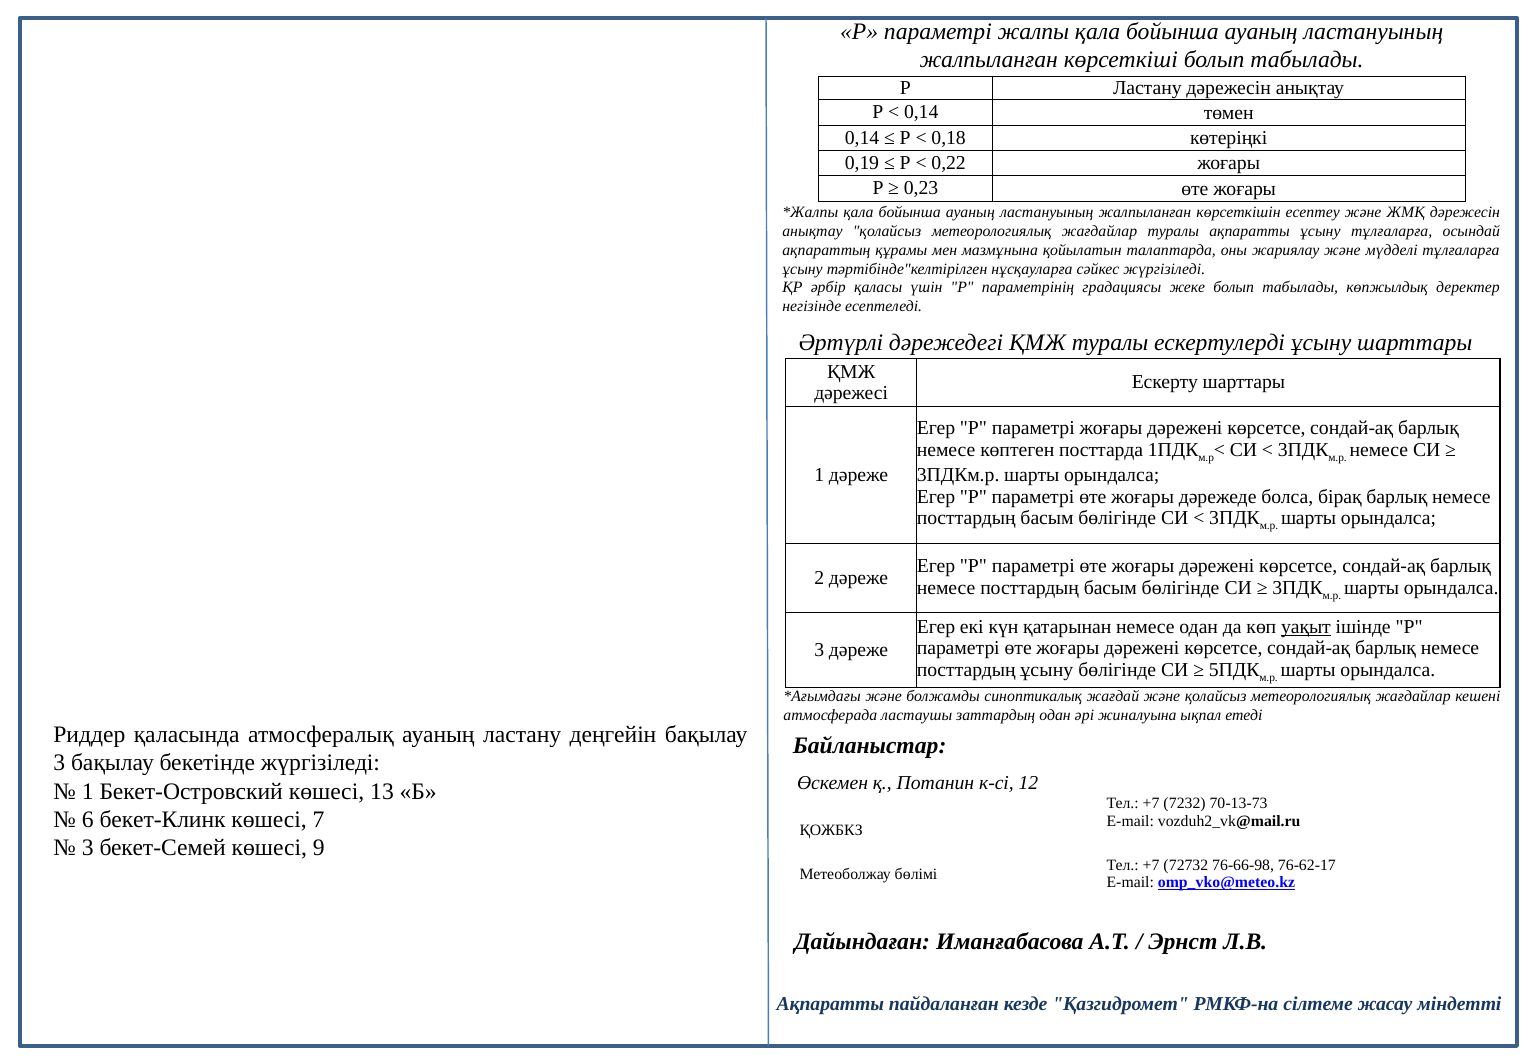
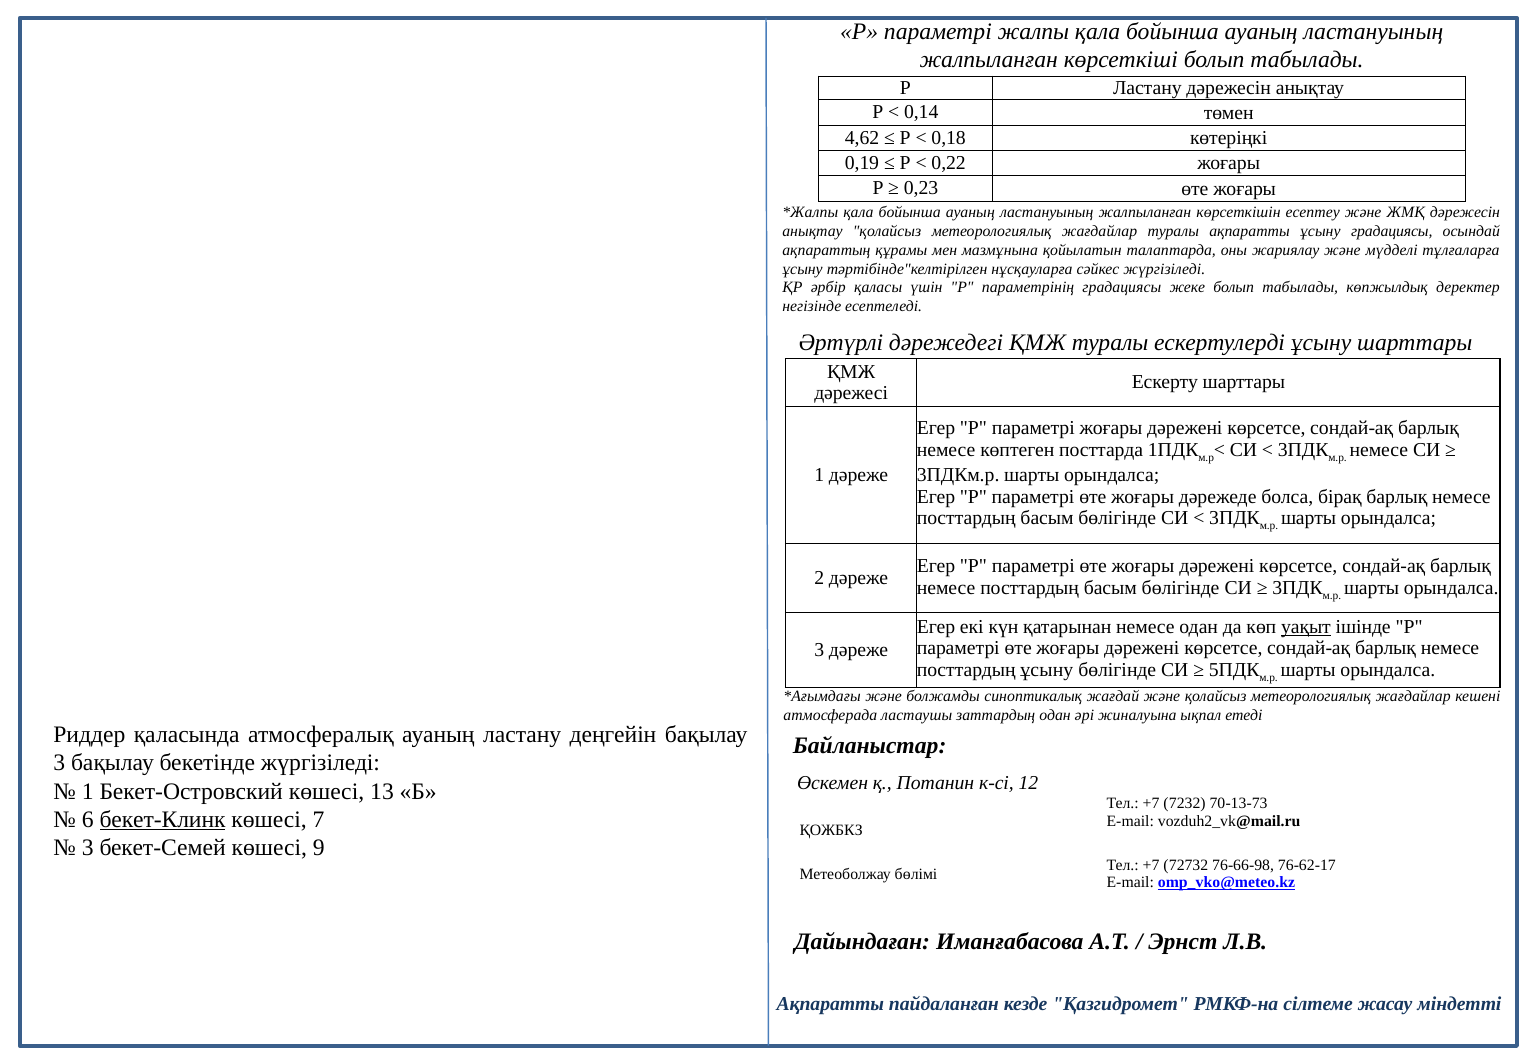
0,14: 0,14 -> 4,62 (862, 138)
ұсыну тұлғаларға: тұлғаларға -> градациясы (1392, 231)
бекет-Клинк underline: none -> present (163, 820)
